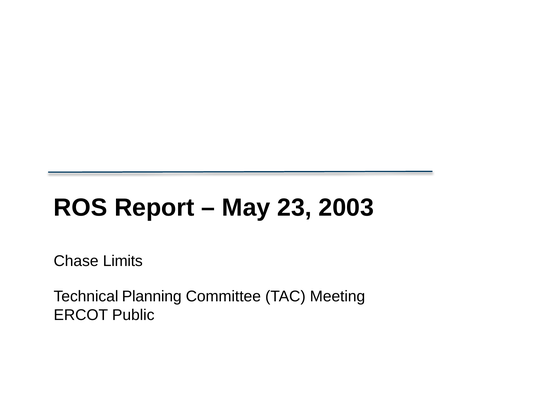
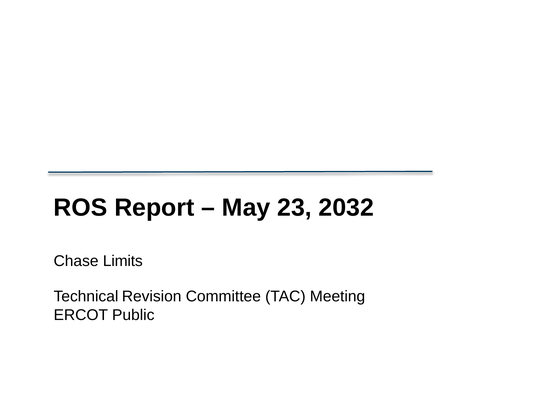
2003: 2003 -> 2032 (346, 208)
Planning: Planning -> Revision (152, 297)
